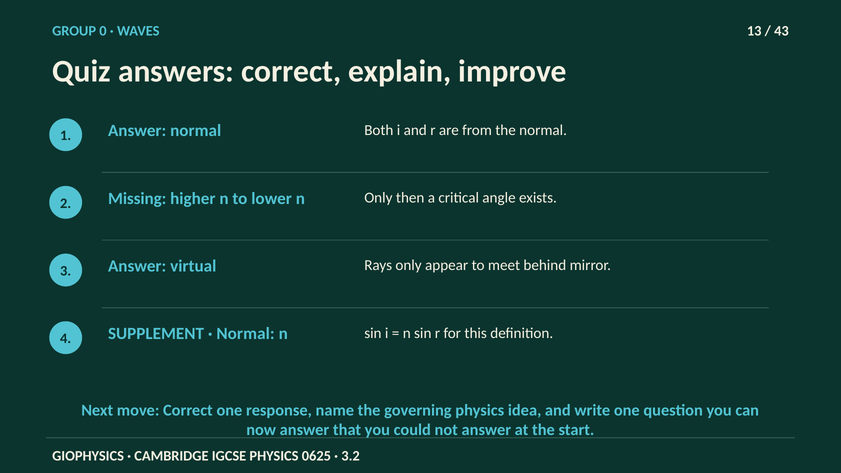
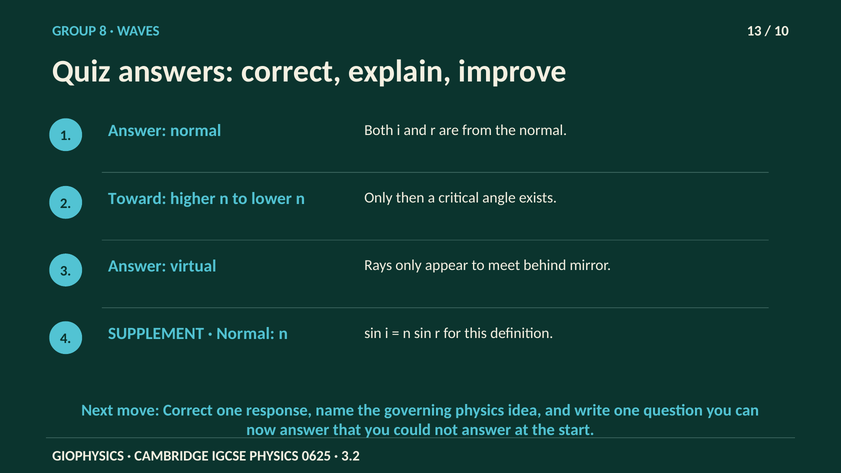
0: 0 -> 8 (103, 31)
43: 43 -> 10 (781, 31)
Missing: Missing -> Toward (137, 199)
